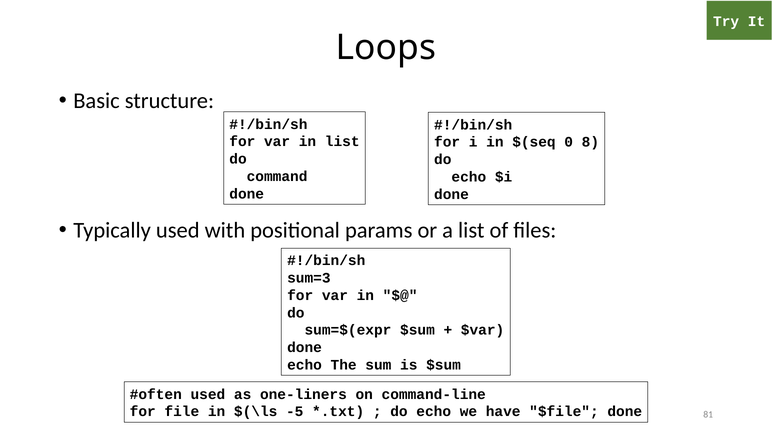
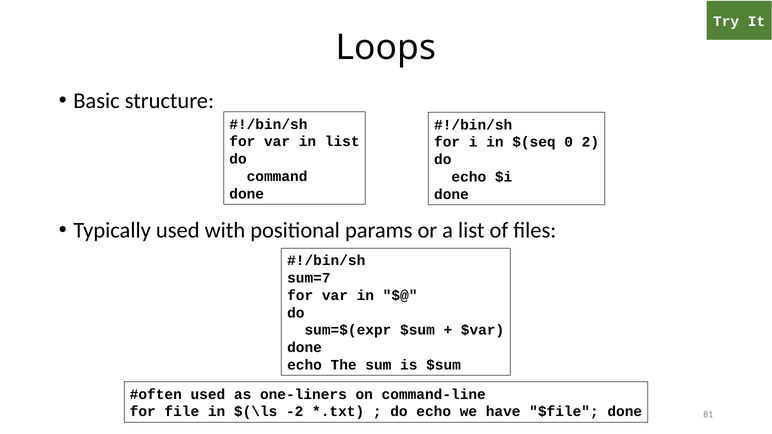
8: 8 -> 2 (590, 142)
sum=3: sum=3 -> sum=7 (309, 278)
-5: -5 -> -2 (295, 412)
